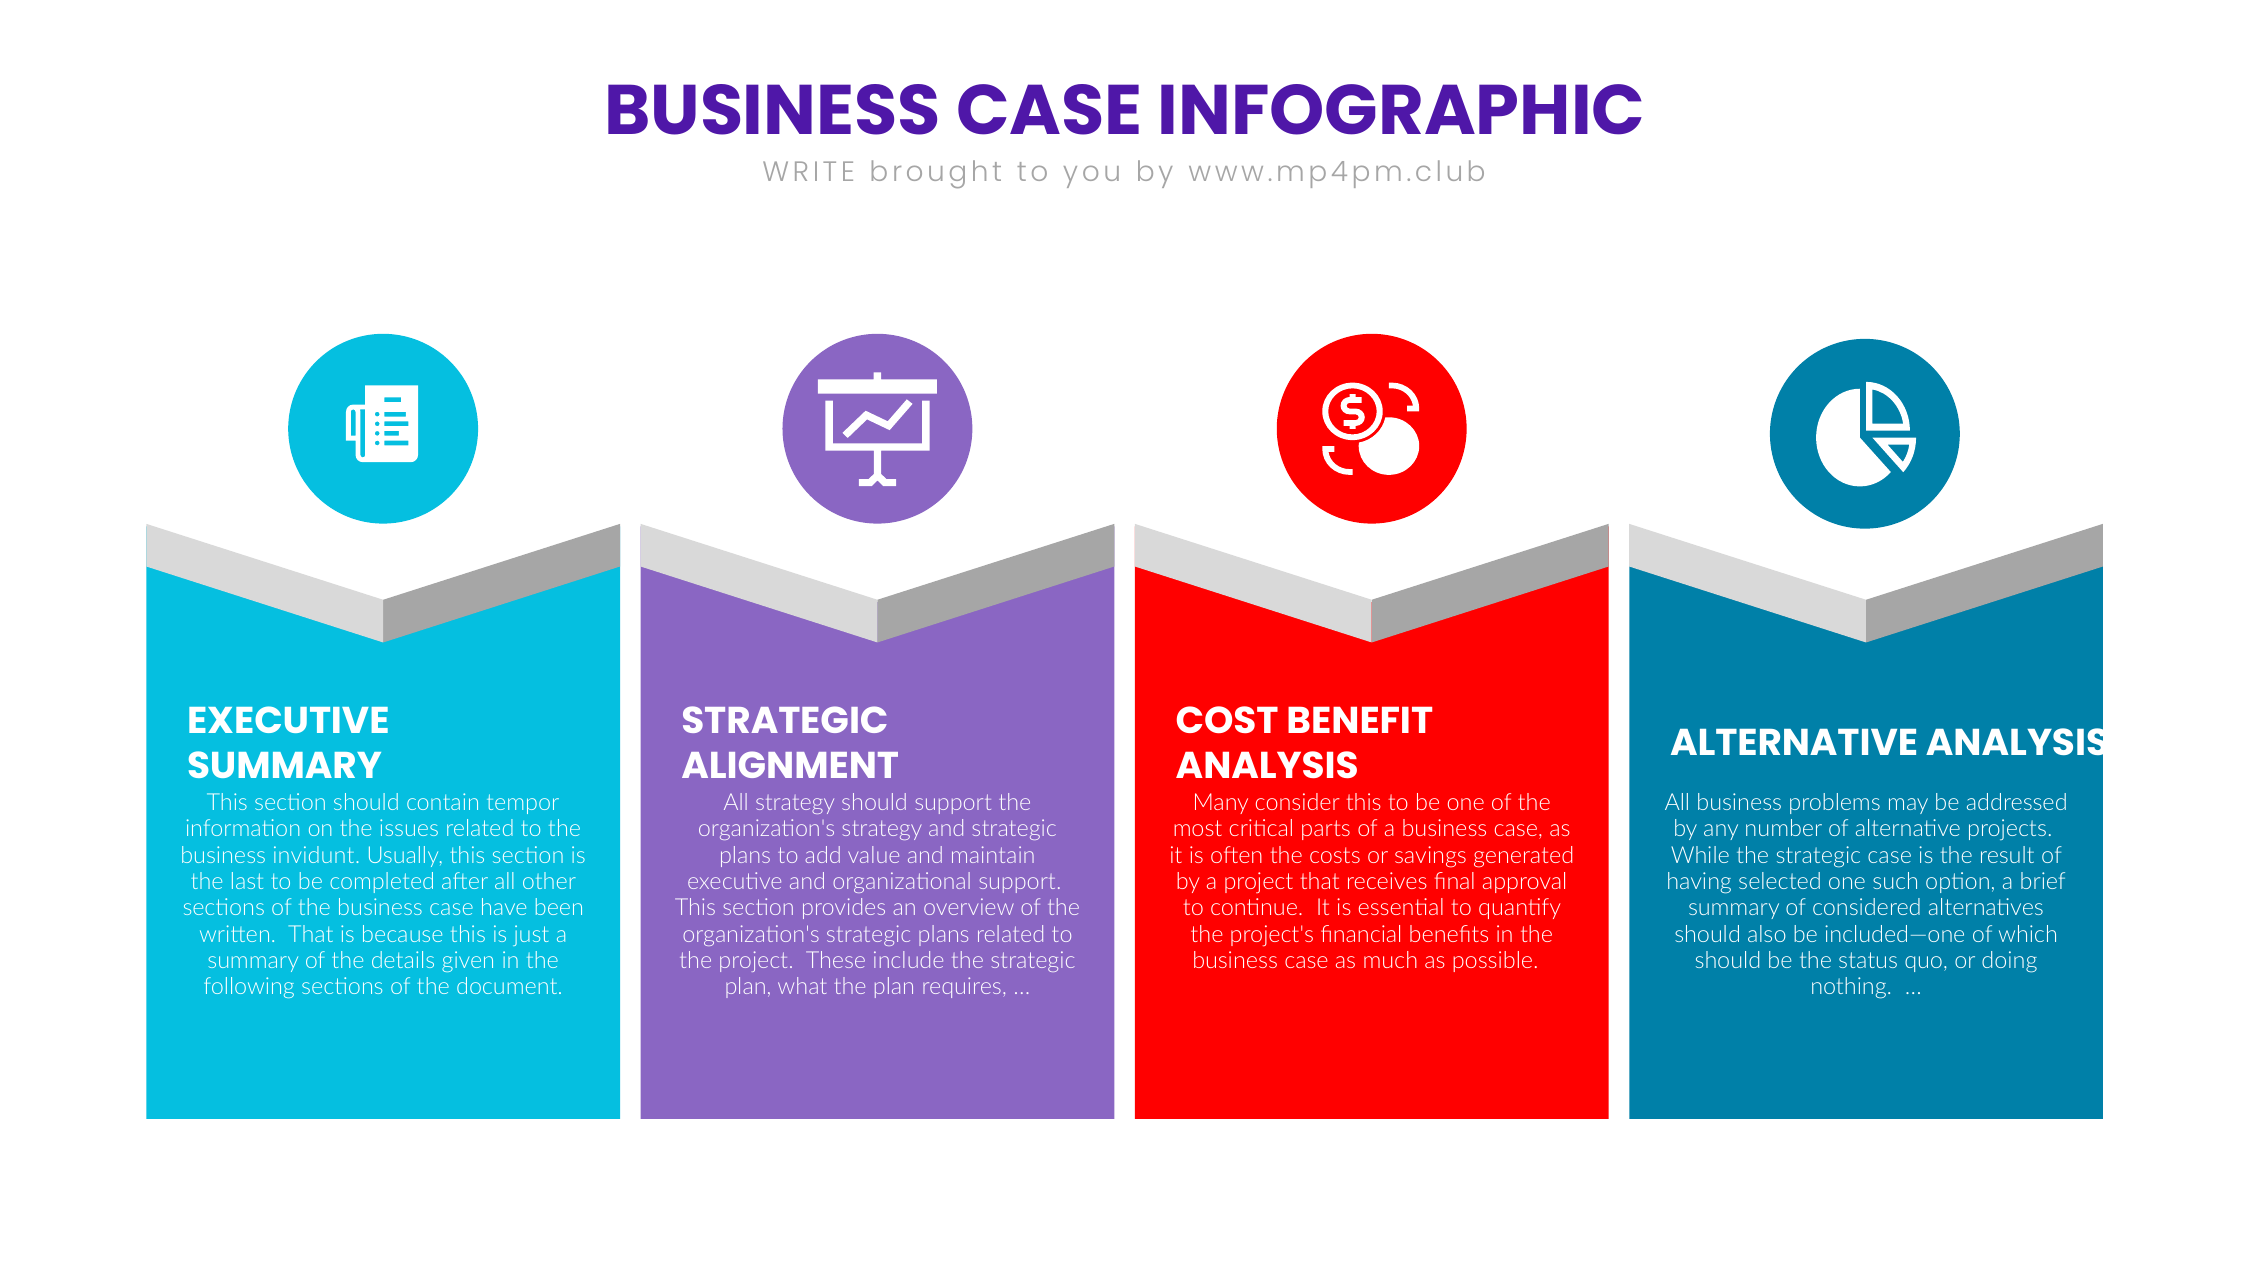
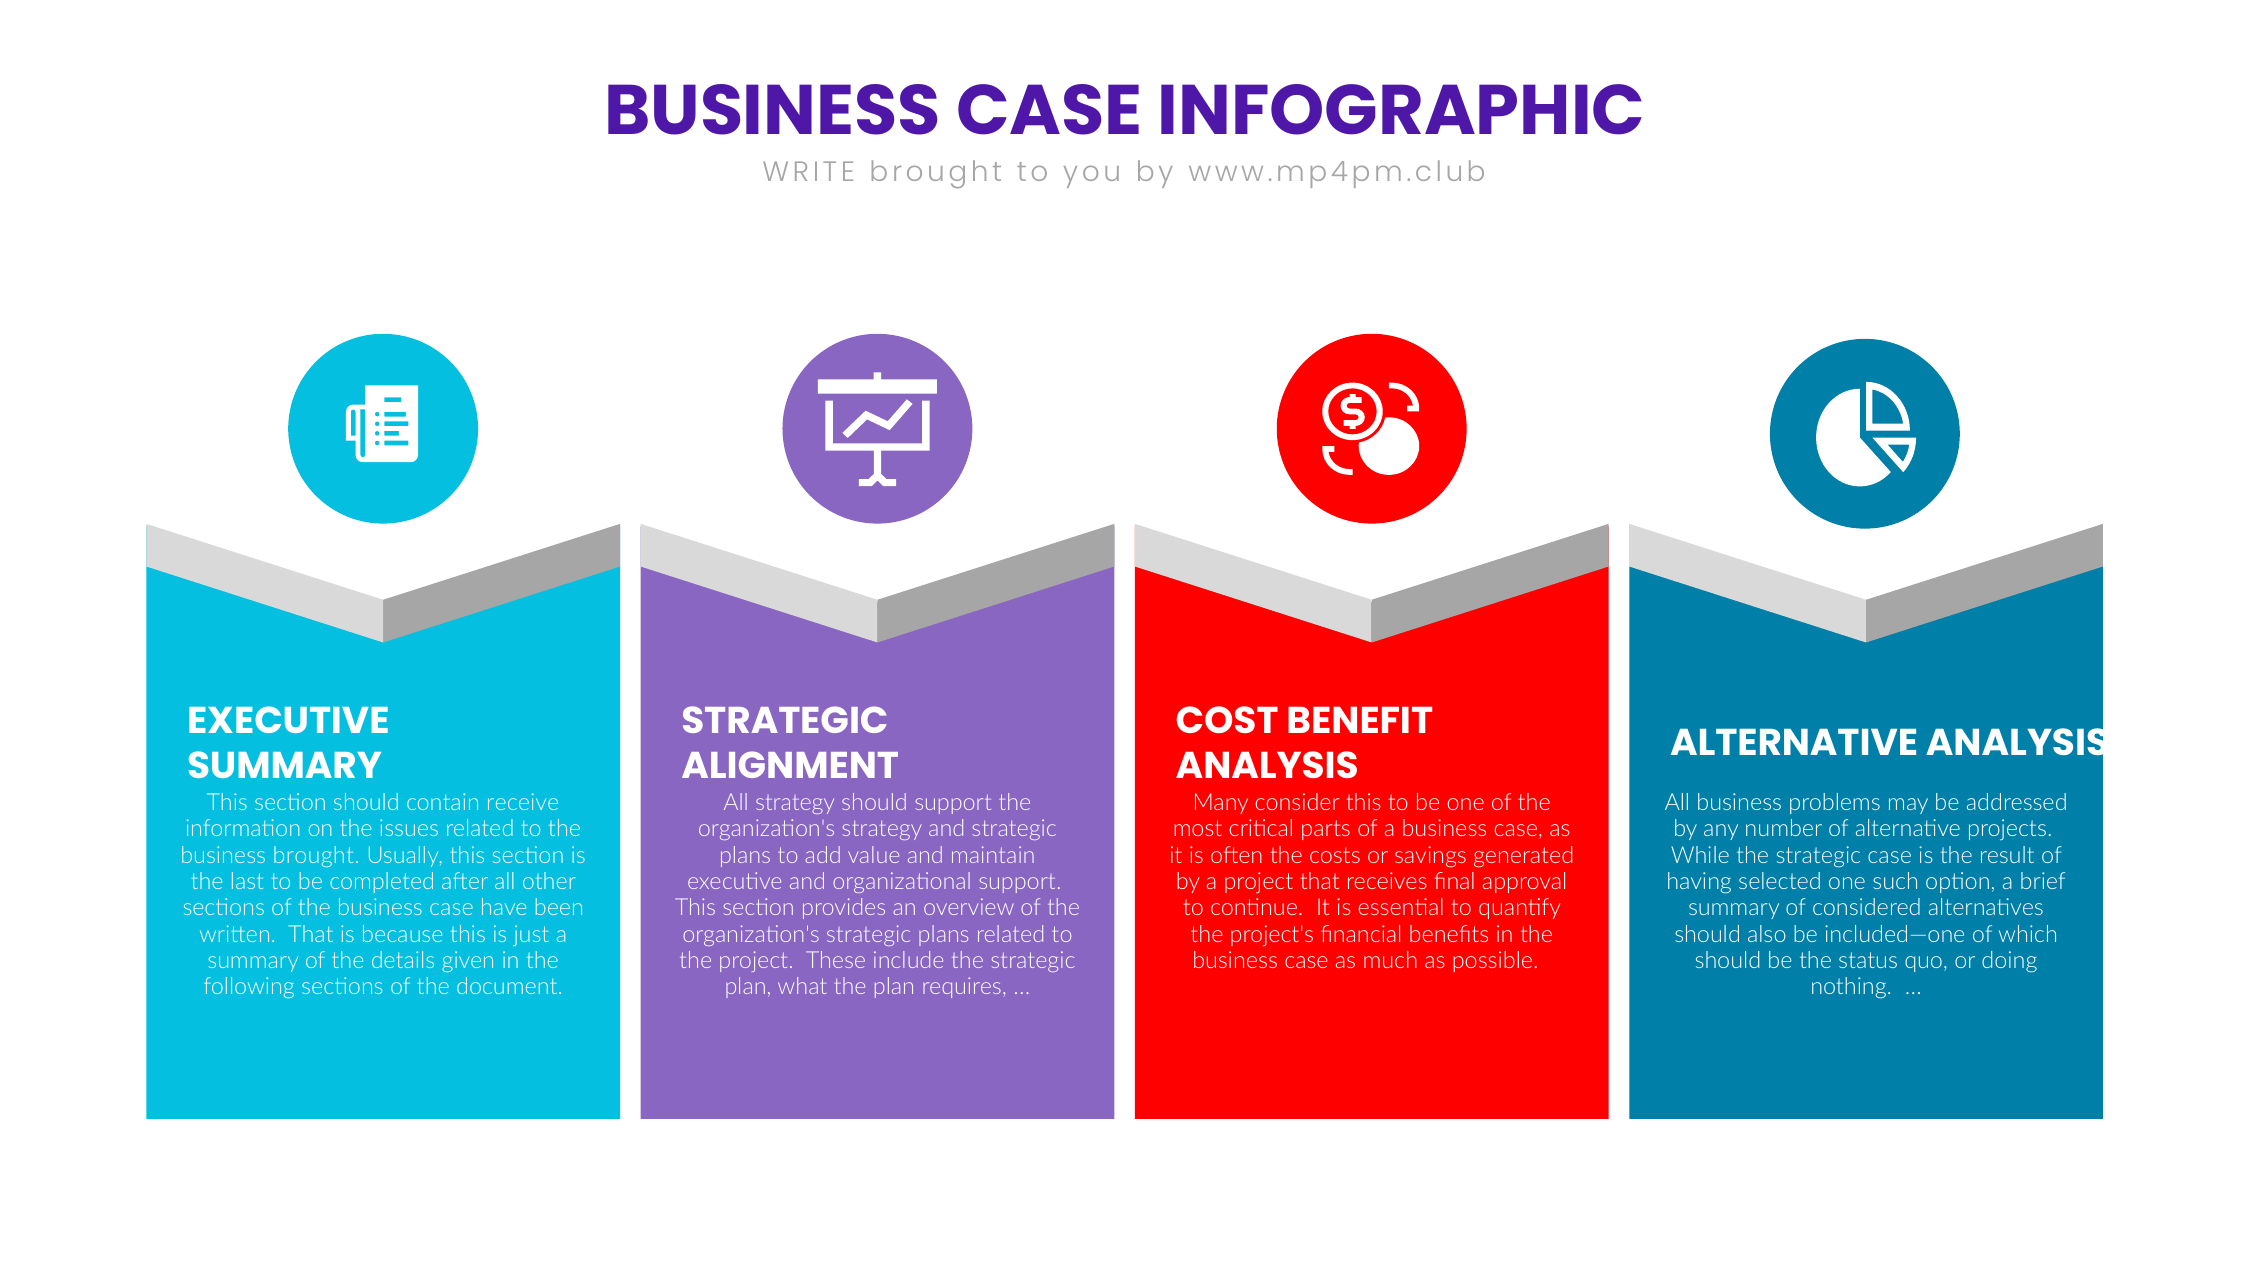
tempor: tempor -> receive (523, 803)
business invidunt: invidunt -> brought (316, 856)
